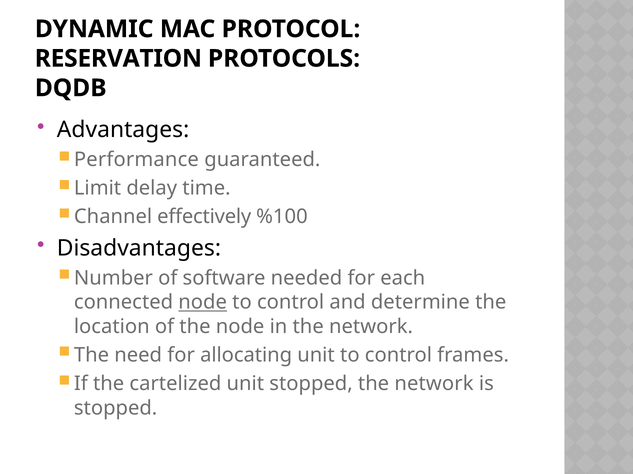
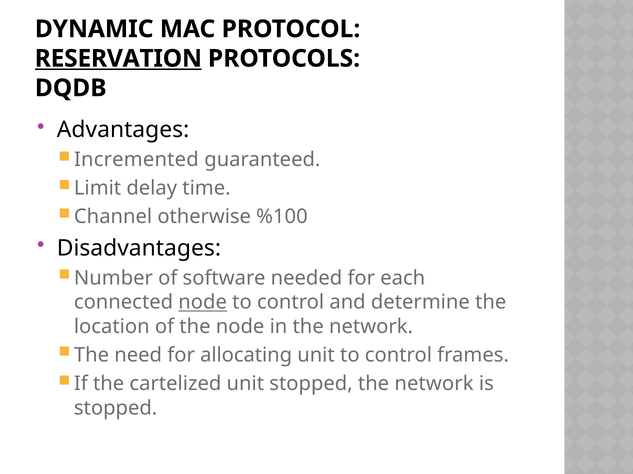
RESERVATION underline: none -> present (118, 59)
Performance: Performance -> Incremented (136, 160)
effectively: effectively -> otherwise (204, 217)
